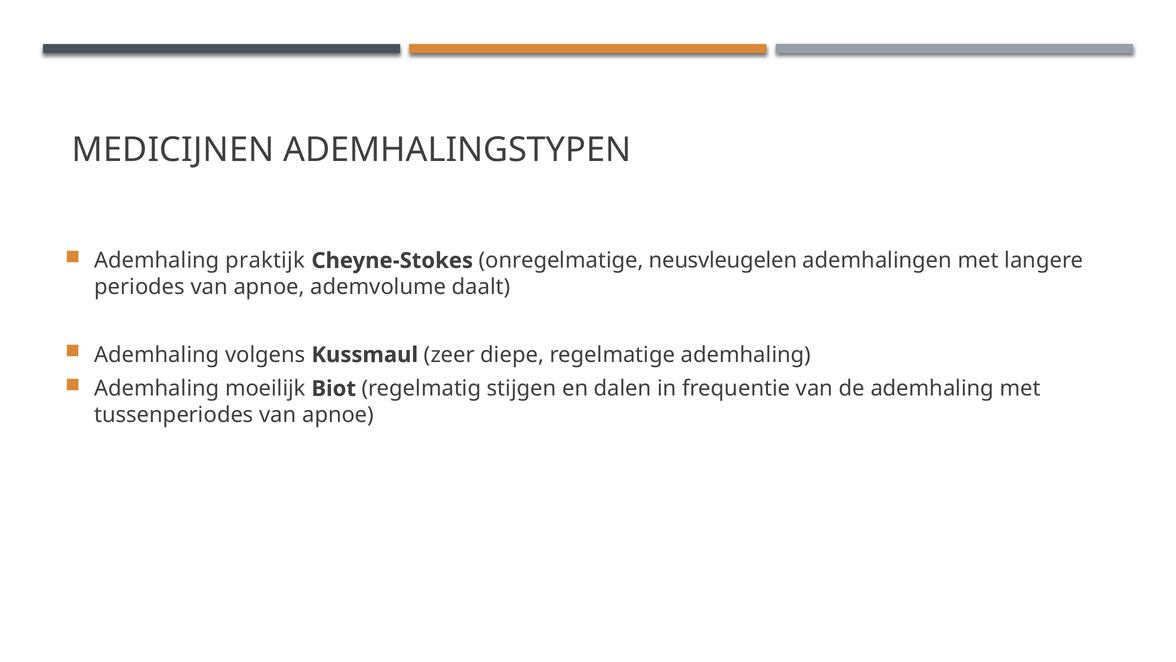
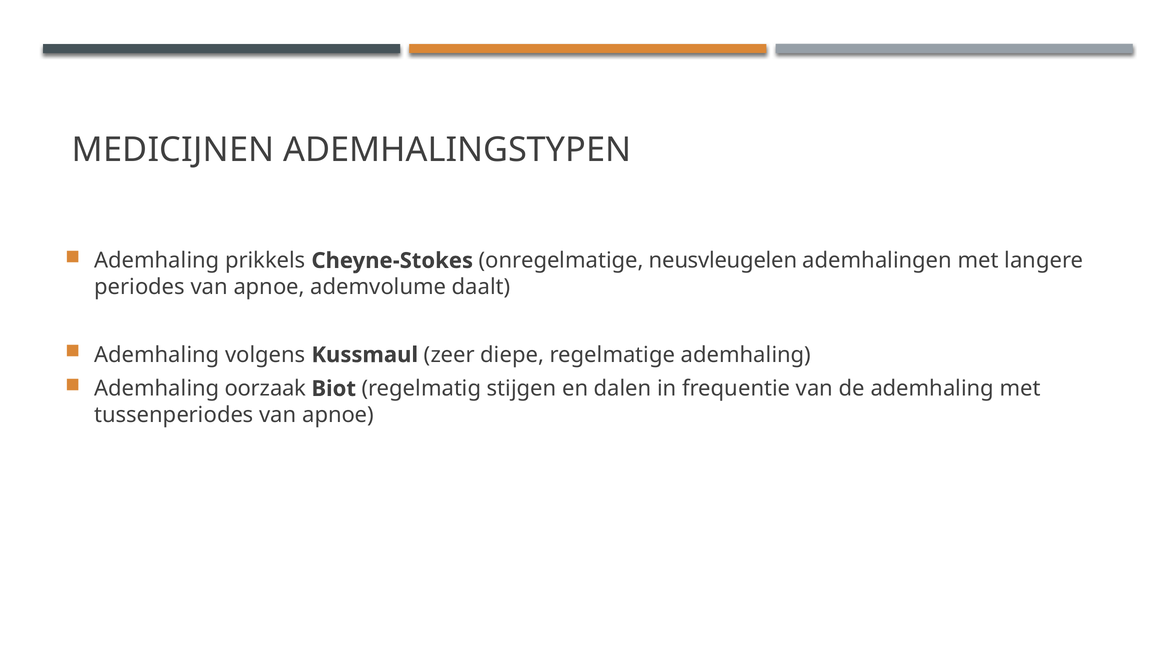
praktijk: praktijk -> prikkels (265, 260)
moeilijk: moeilijk -> oorzaak (265, 388)
